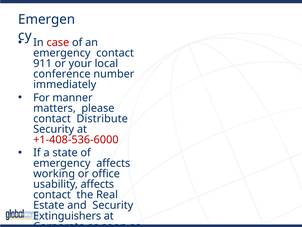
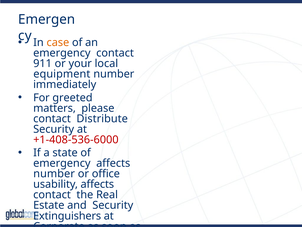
case colour: red -> orange (58, 42)
conference: conference -> equipment (62, 74)
manner: manner -> greeted (72, 97)
working: working -> number (54, 173)
